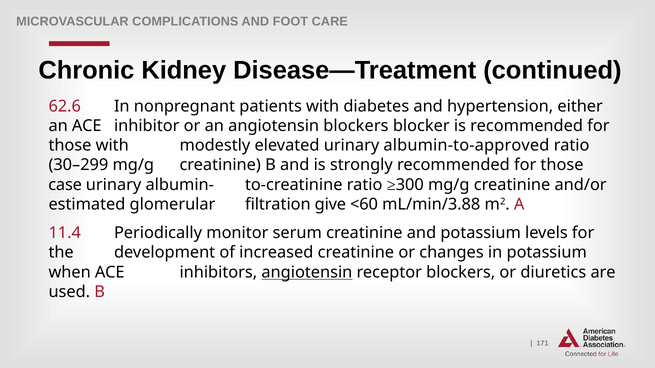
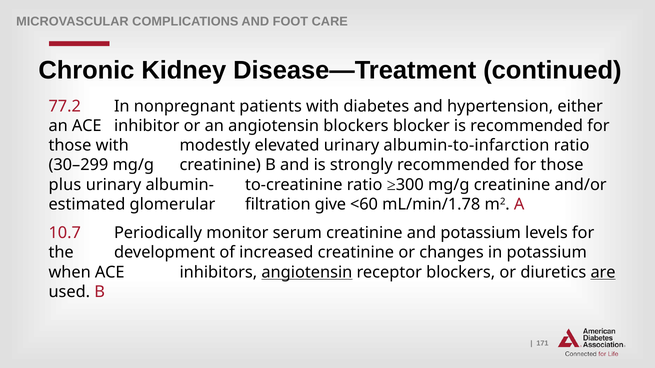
62.6: 62.6 -> 77.2 (65, 106)
albumin-to-approved: albumin-to-approved -> albumin-to-infarction (466, 146)
case: case -> plus (65, 185)
mL/min/3.88: mL/min/3.88 -> mL/min/1.78 (431, 205)
11.4: 11.4 -> 10.7 (65, 233)
are underline: none -> present (603, 273)
